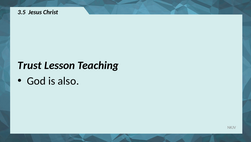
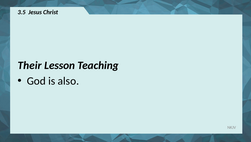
Trust: Trust -> Their (30, 65)
